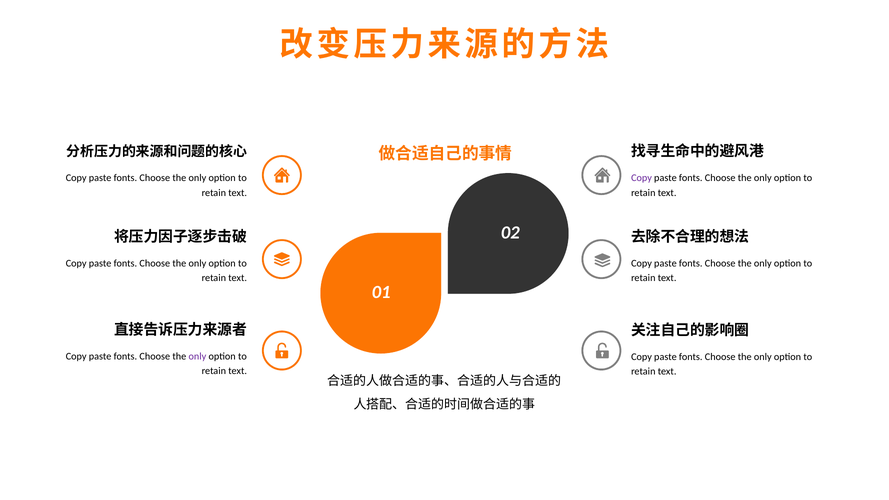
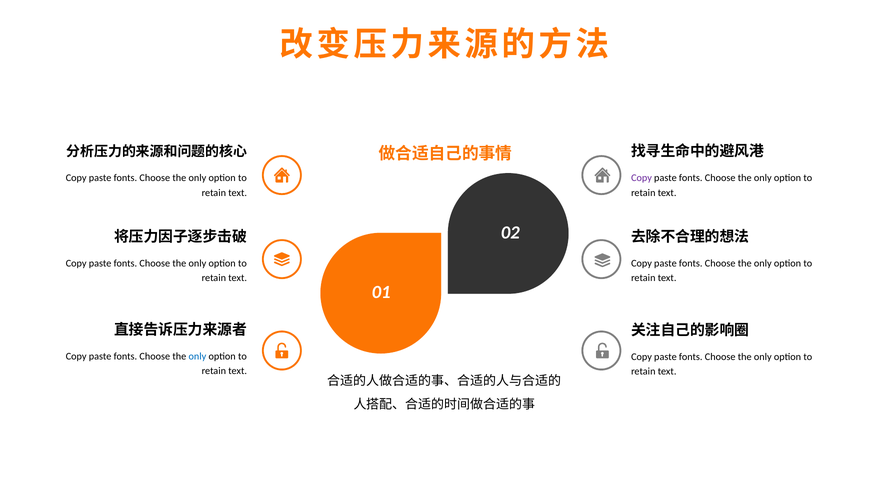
only colour: purple -> blue (197, 356)
